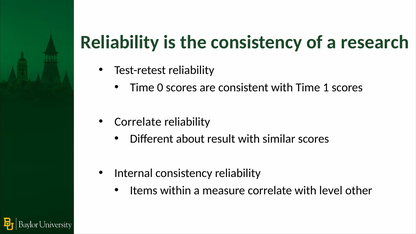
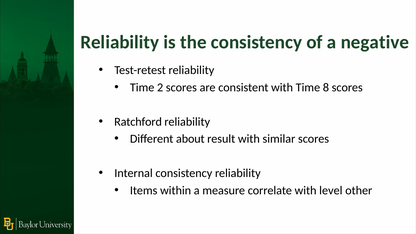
research: research -> negative (375, 42)
0: 0 -> 2 (160, 87)
1: 1 -> 8 (326, 87)
Correlate: Correlate -> Ratchford (138, 122)
